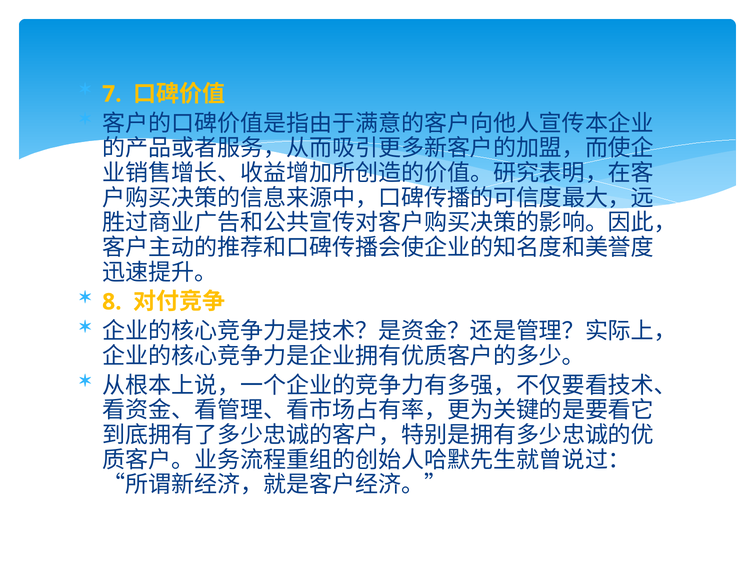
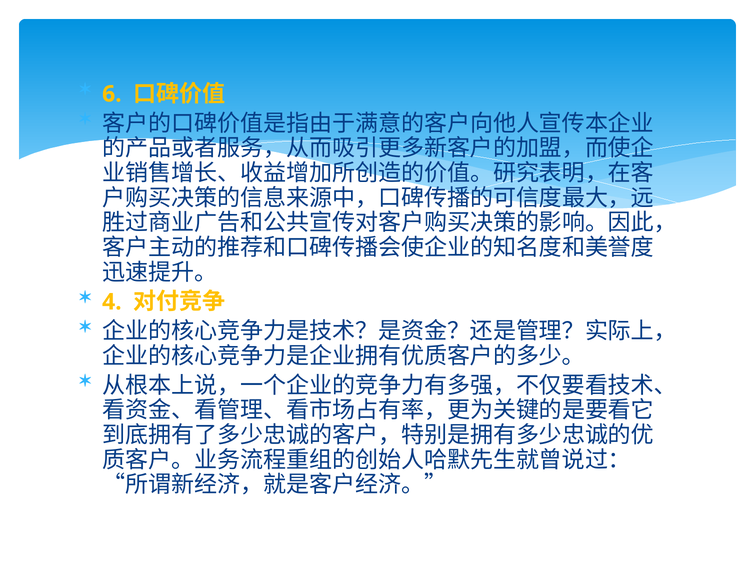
7: 7 -> 6 (112, 94)
8: 8 -> 4 (112, 302)
